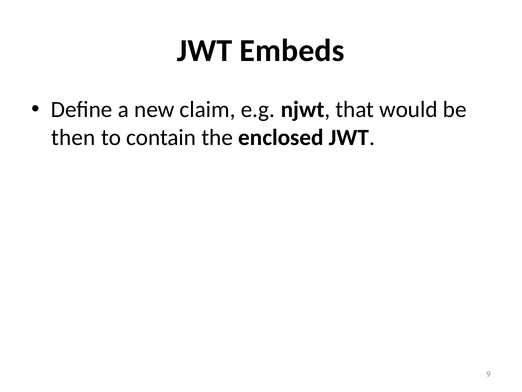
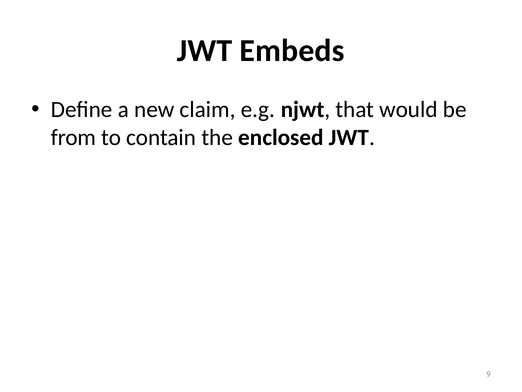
then: then -> from (74, 137)
